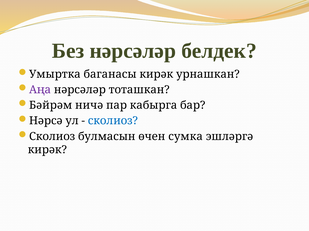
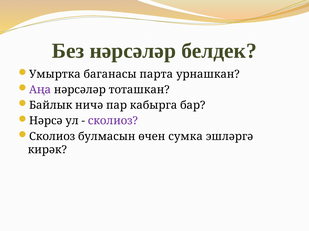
баганасы кирәк: кирәк -> парта (156, 74)
Бәйрәм: Бәйрәм -> Байлык (51, 106)
сколиоз colour: blue -> purple (113, 121)
